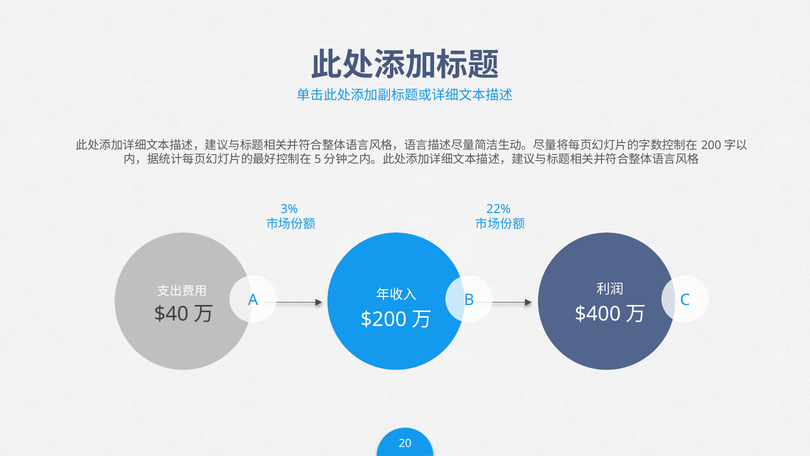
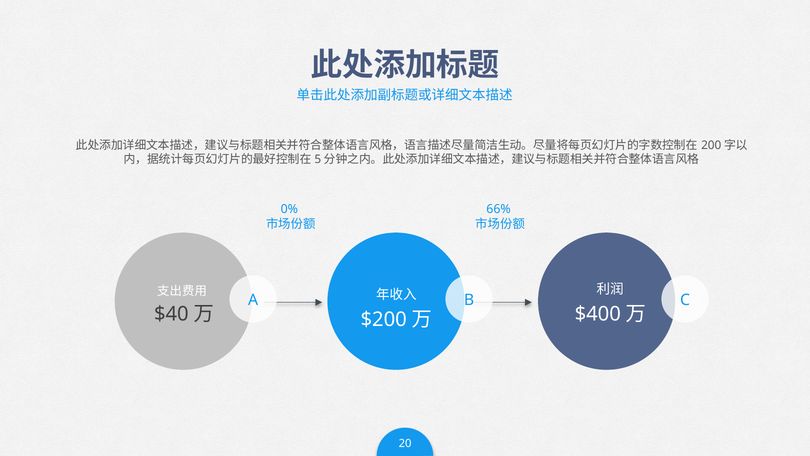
3%: 3% -> 0% (289, 209)
22%: 22% -> 66% (499, 209)
